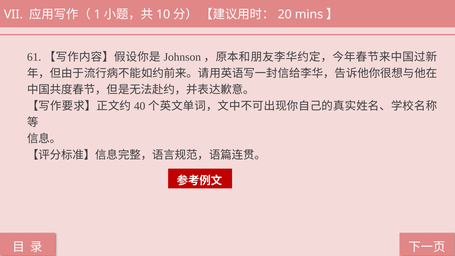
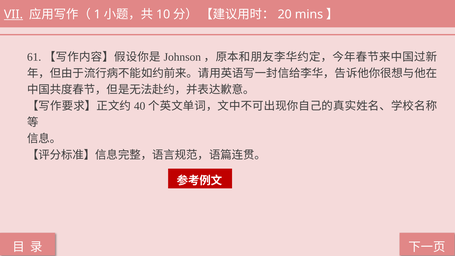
VII underline: none -> present (13, 14)
